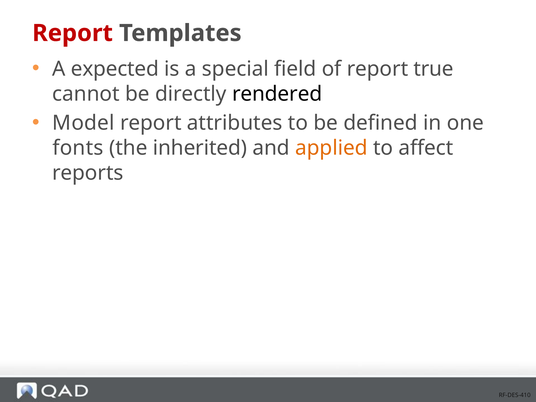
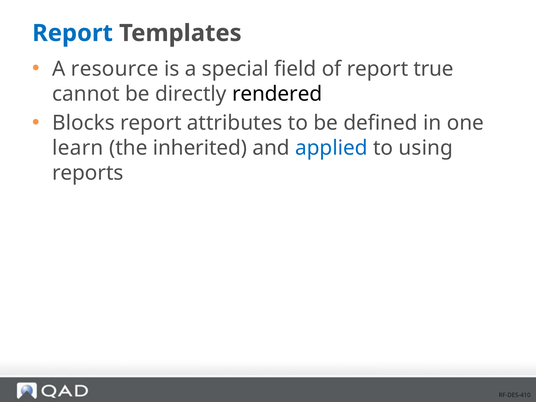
Report colour: red -> blue (73, 33)
expected: expected -> resource (115, 69)
Model: Model -> Blocks (84, 123)
fonts: fonts -> learn (78, 148)
applied colour: orange -> blue (331, 148)
affect: affect -> using (426, 148)
